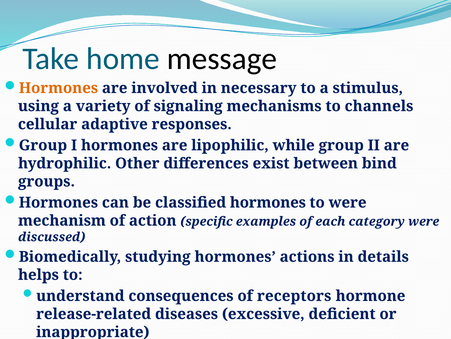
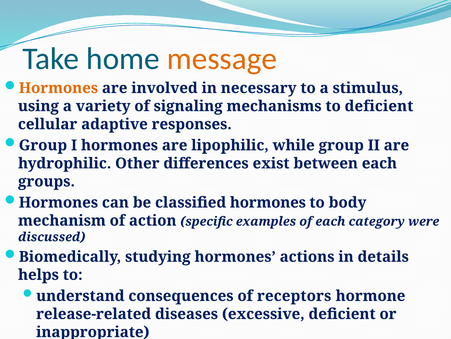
message colour: black -> orange (222, 59)
to channels: channels -> deficient (379, 106)
between bind: bind -> each (379, 163)
to were: were -> body (348, 202)
